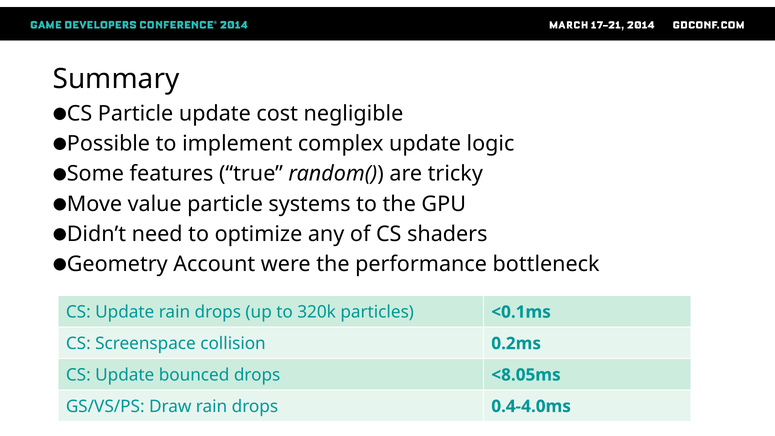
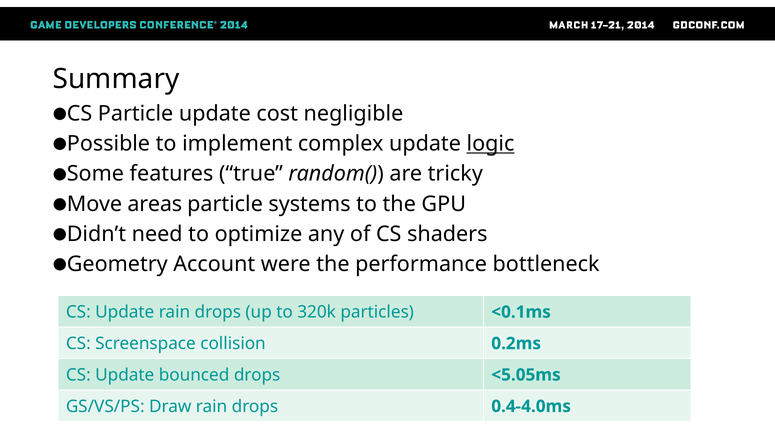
logic underline: none -> present (490, 144)
value: value -> areas (155, 204)
<8.05ms: <8.05ms -> <5.05ms (526, 375)
